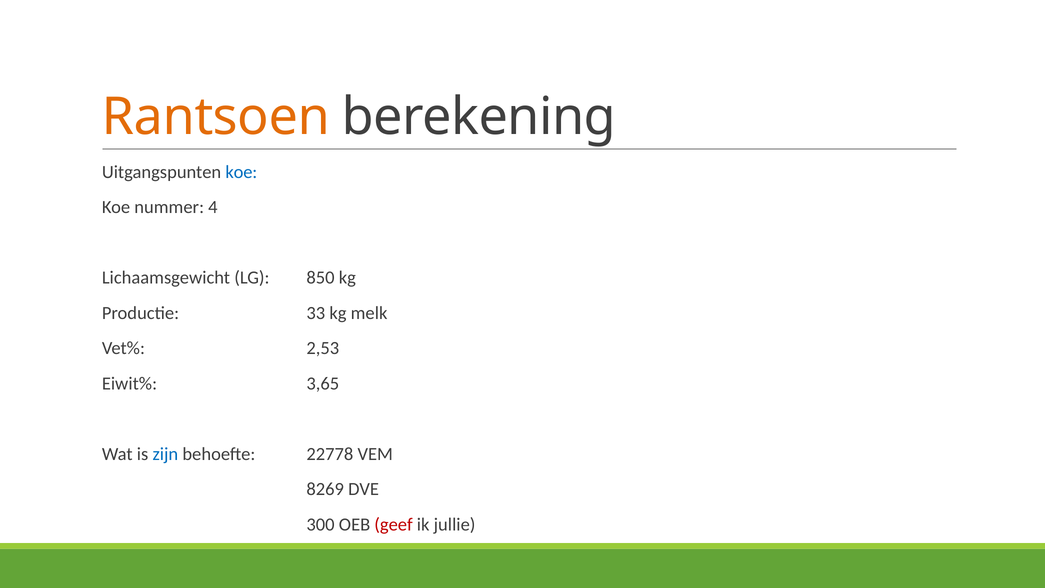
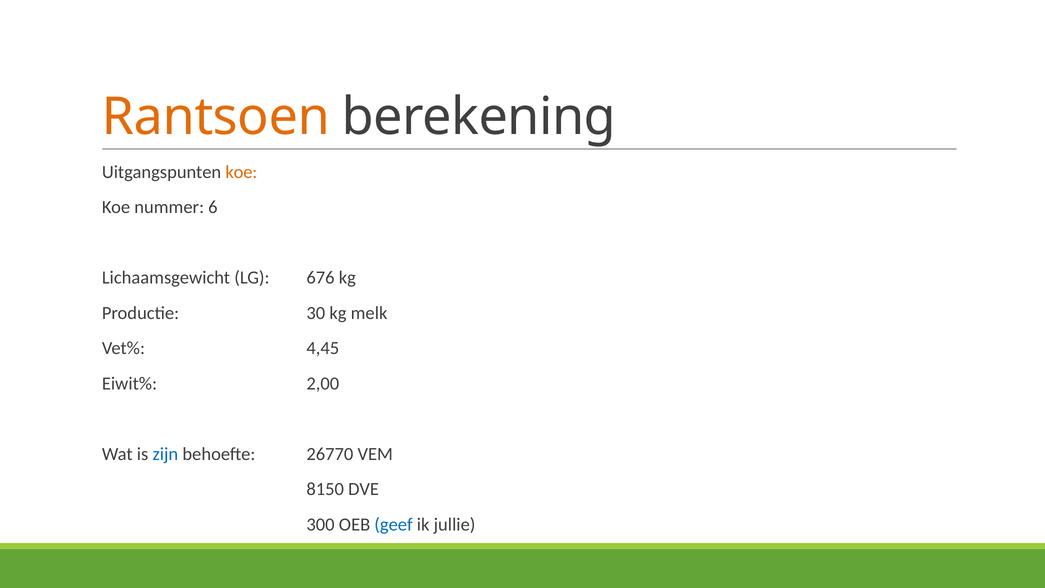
koe colour: blue -> orange (241, 172)
4: 4 -> 6 (213, 207)
850: 850 -> 676 (321, 278)
33: 33 -> 30 (316, 313)
2,53: 2,53 -> 4,45 (323, 348)
3,65: 3,65 -> 2,00 (323, 383)
22778: 22778 -> 26770 (330, 454)
8269: 8269 -> 8150 (325, 489)
geef colour: red -> blue (394, 524)
